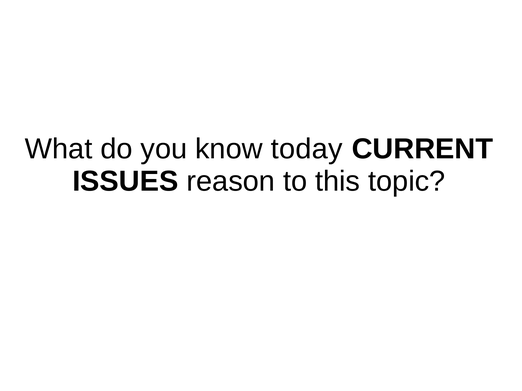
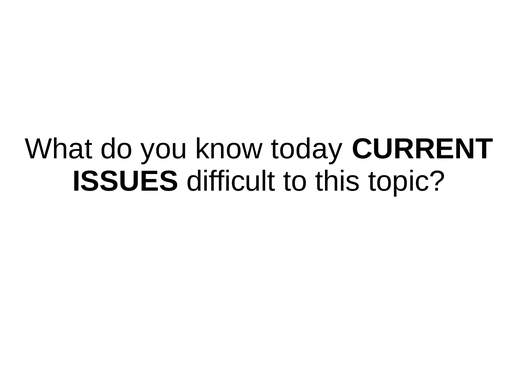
reason: reason -> difficult (231, 181)
